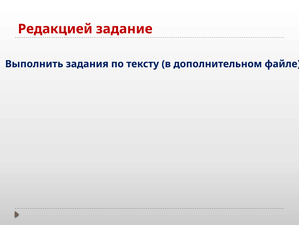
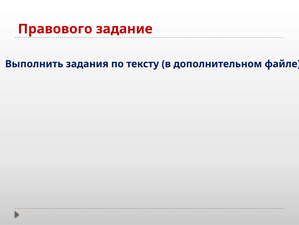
Редакцией: Редакцией -> Правового (55, 29)
